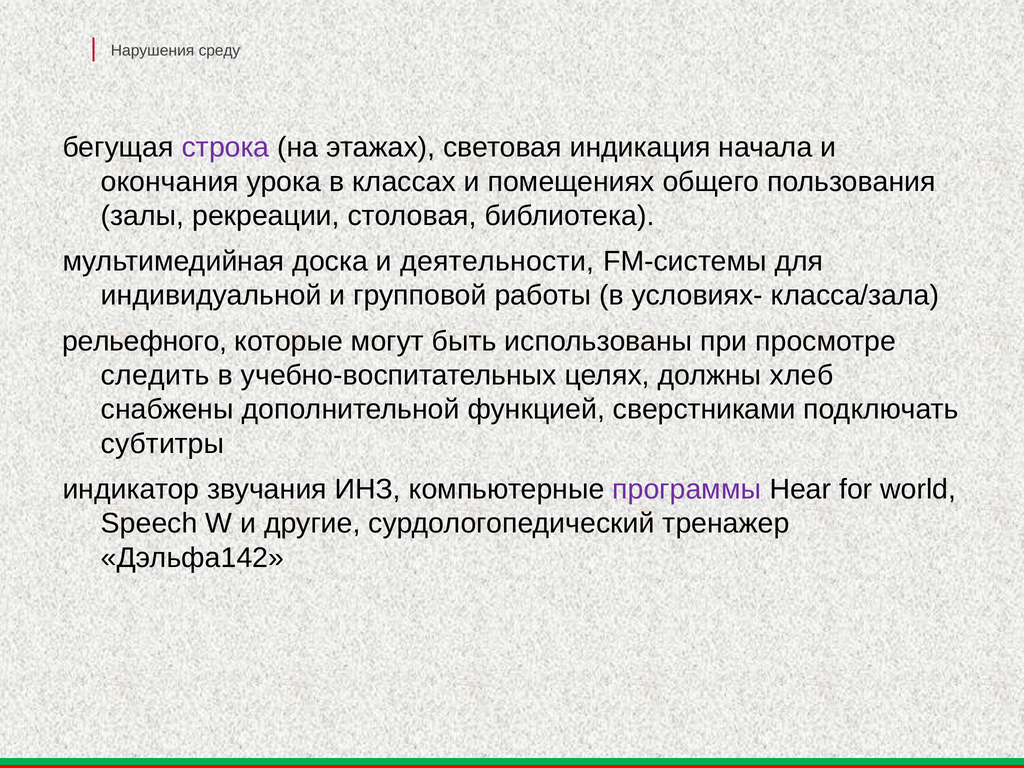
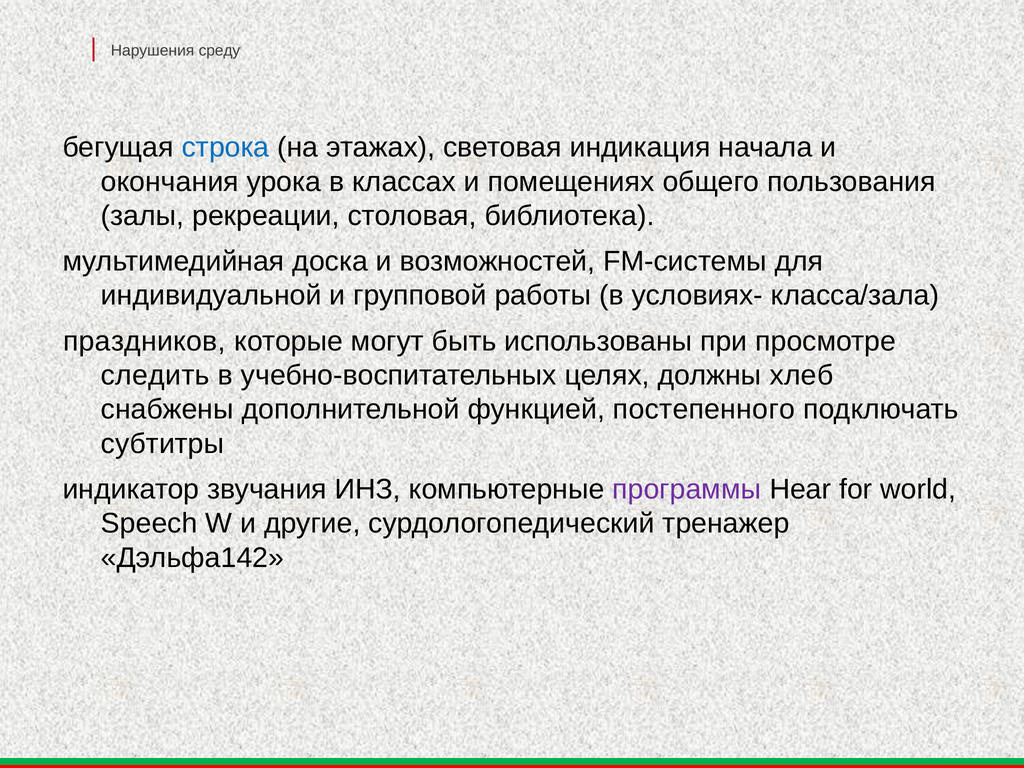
строка colour: purple -> blue (225, 147)
деятельности: деятельности -> возможностей (497, 261)
рельефного: рельефного -> праздников (144, 341)
сверстниками: сверстниками -> постепенного (704, 410)
